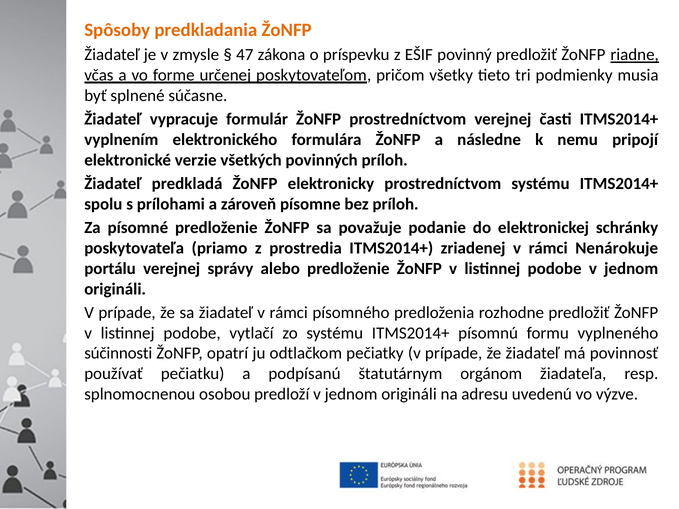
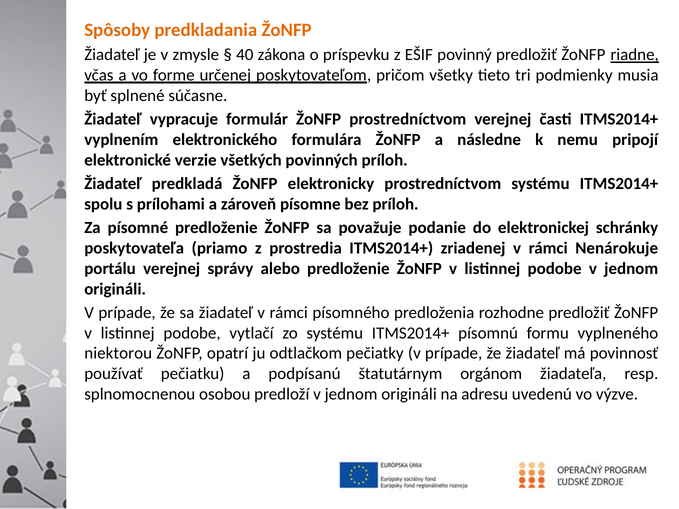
47: 47 -> 40 (245, 55)
súčinnosti: súčinnosti -> niektorou (118, 354)
